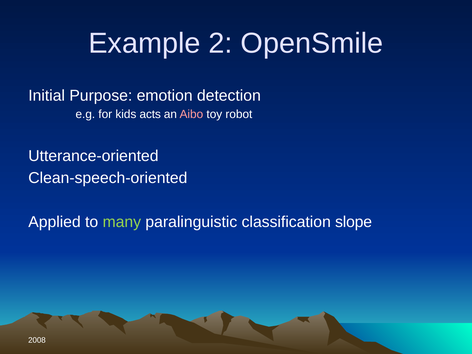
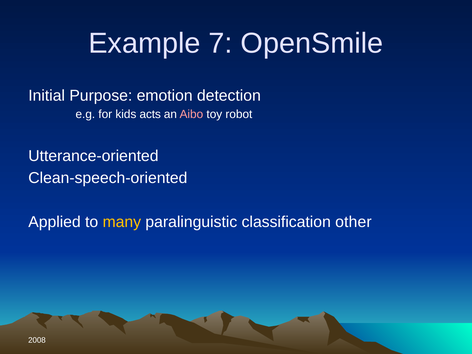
2: 2 -> 7 (221, 43)
many colour: light green -> yellow (122, 222)
slope: slope -> other (353, 222)
